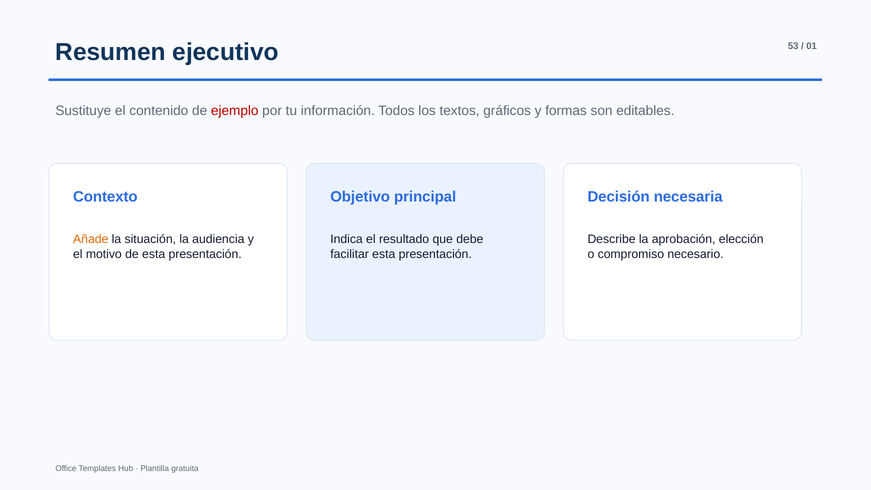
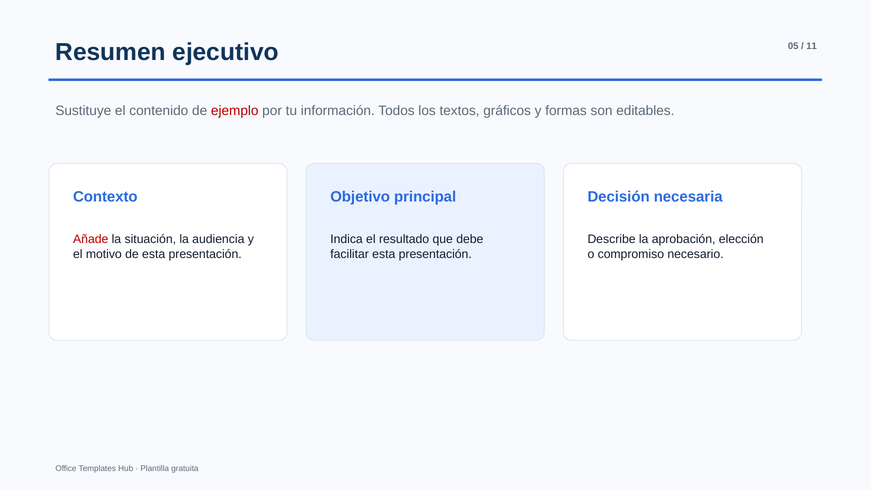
53: 53 -> 05 (793, 46)
01: 01 -> 11 (812, 46)
Añade colour: orange -> red (91, 239)
